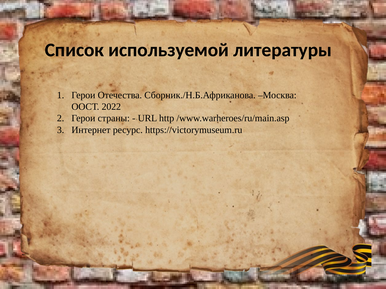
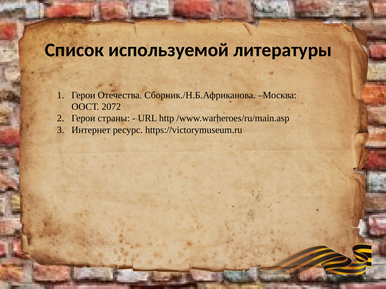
2022: 2022 -> 2072 (111, 107)
